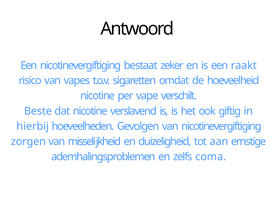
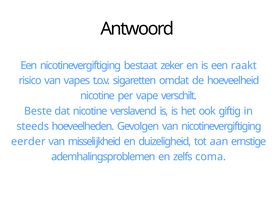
hierbĳ: hierbĳ -> steeds (33, 126)
zorgen: zorgen -> eerder (28, 141)
